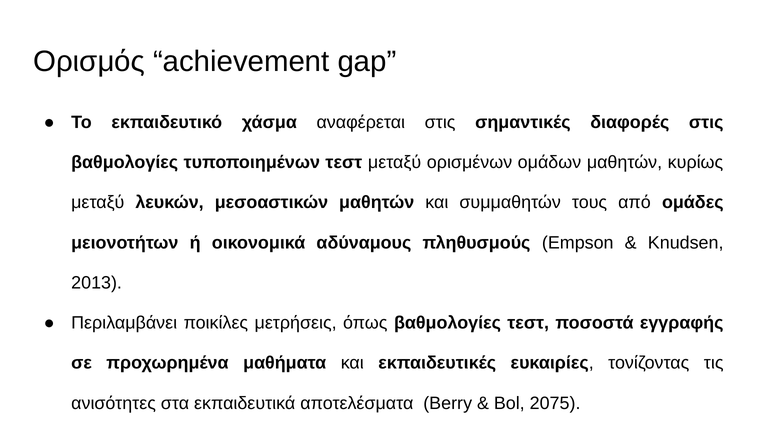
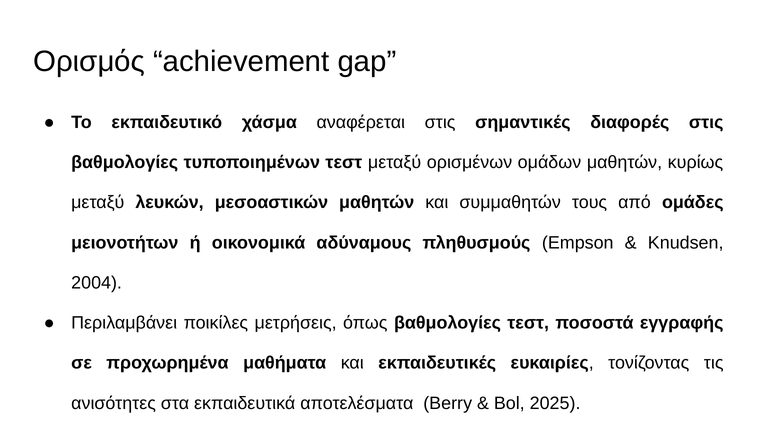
2013: 2013 -> 2004 (97, 283)
2075: 2075 -> 2025 (555, 403)
